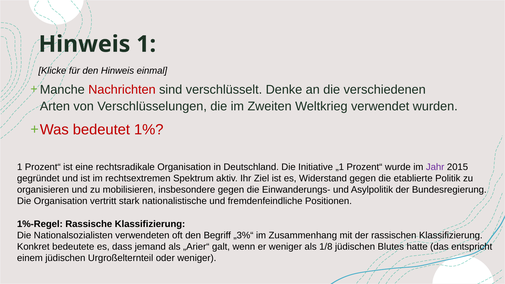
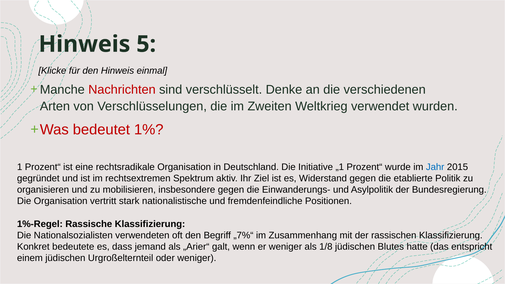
Hinweis 1: 1 -> 5 (146, 44)
Jahr colour: purple -> blue (435, 167)
„3%“: „3%“ -> „7%“ (243, 235)
